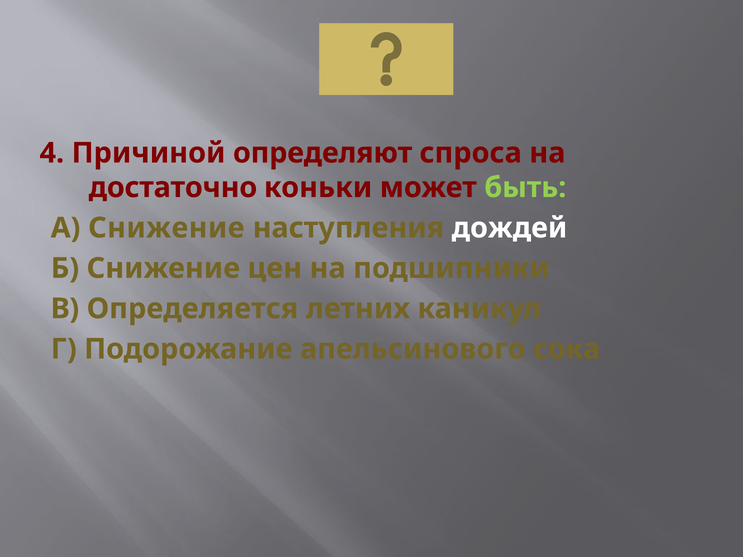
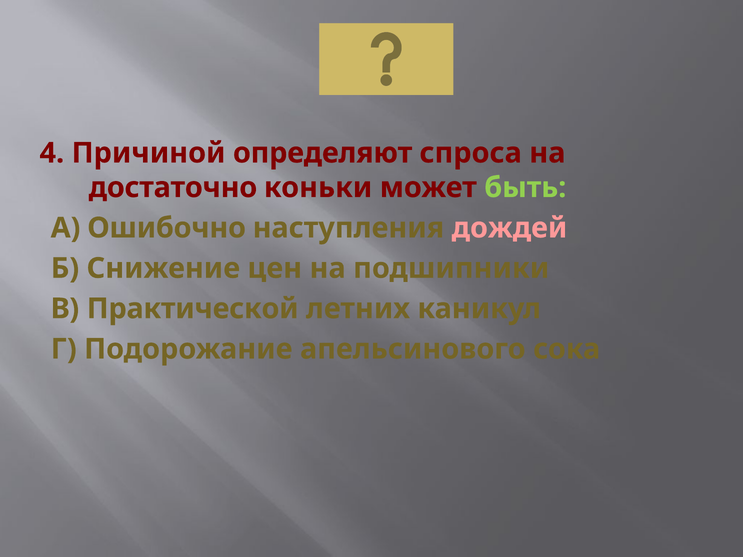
А Снижение: Снижение -> Ошибочно (167, 228)
дождей colour: white -> pink (510, 228)
Определяется: Определяется -> Практической (193, 309)
